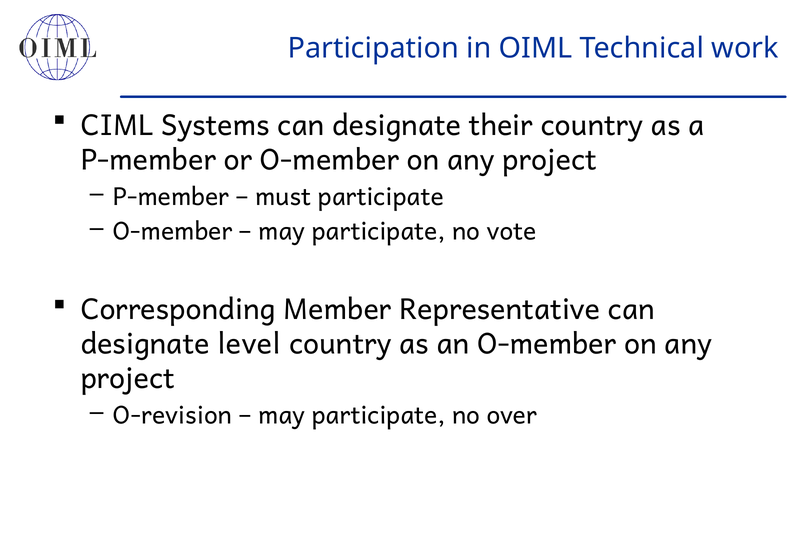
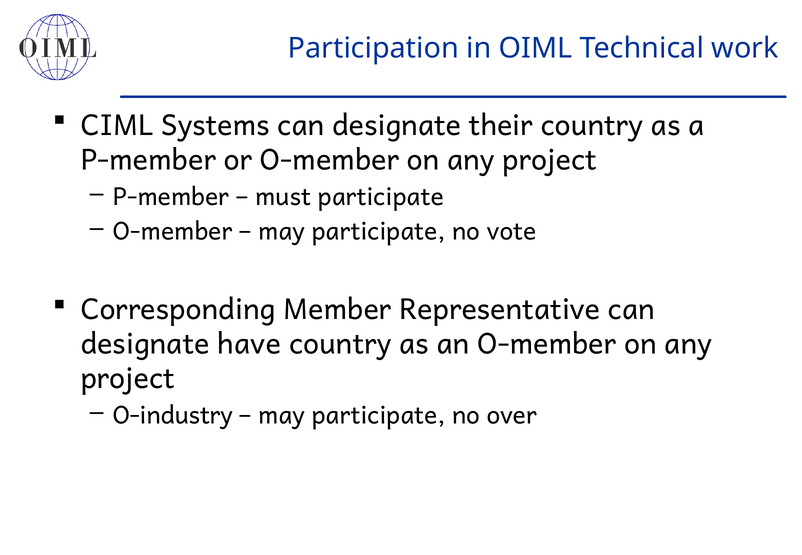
level: level -> have (249, 345)
O-revision: O-revision -> O-industry (173, 416)
